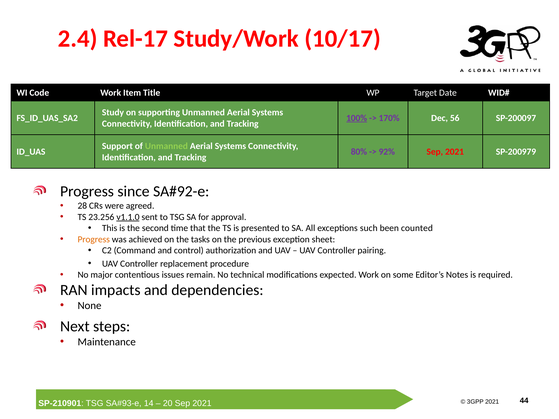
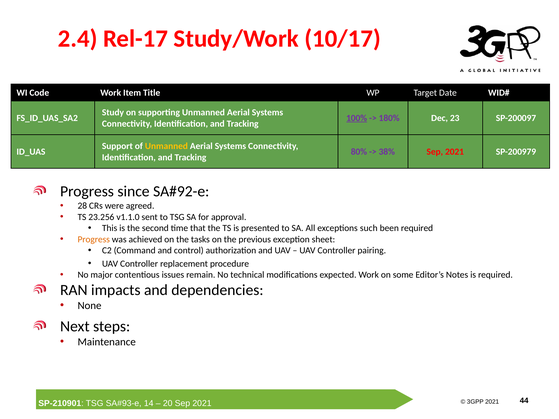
170%: 170% -> 180% (389, 118)
56: 56 -> 23 (455, 118)
Unmanned colour: light green -> yellow (166, 146)
92%: 92% -> 38% (387, 152)
v1.1.0 underline: present -> none (128, 217)
been counted: counted -> required (417, 228)
